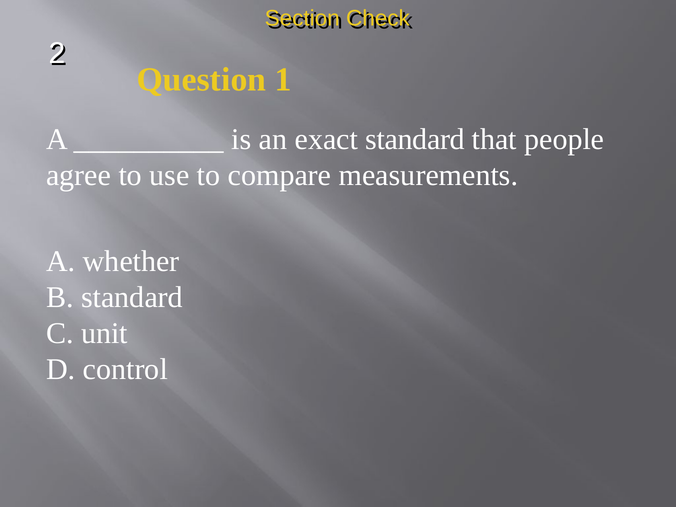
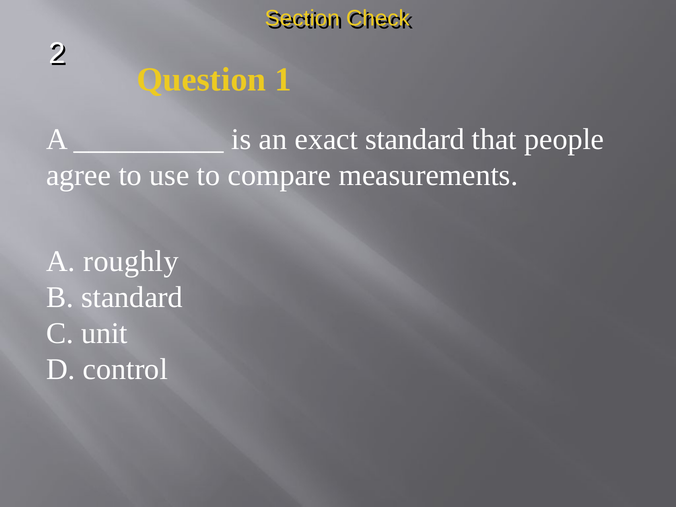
whether: whether -> roughly (131, 261)
